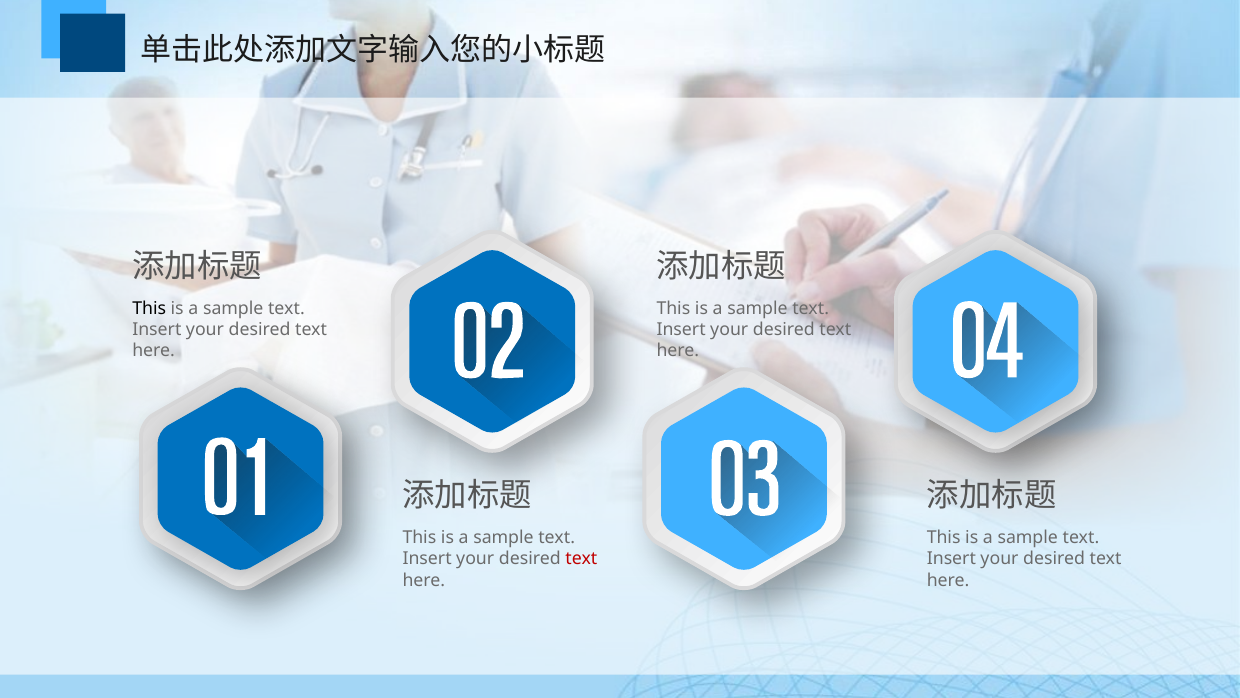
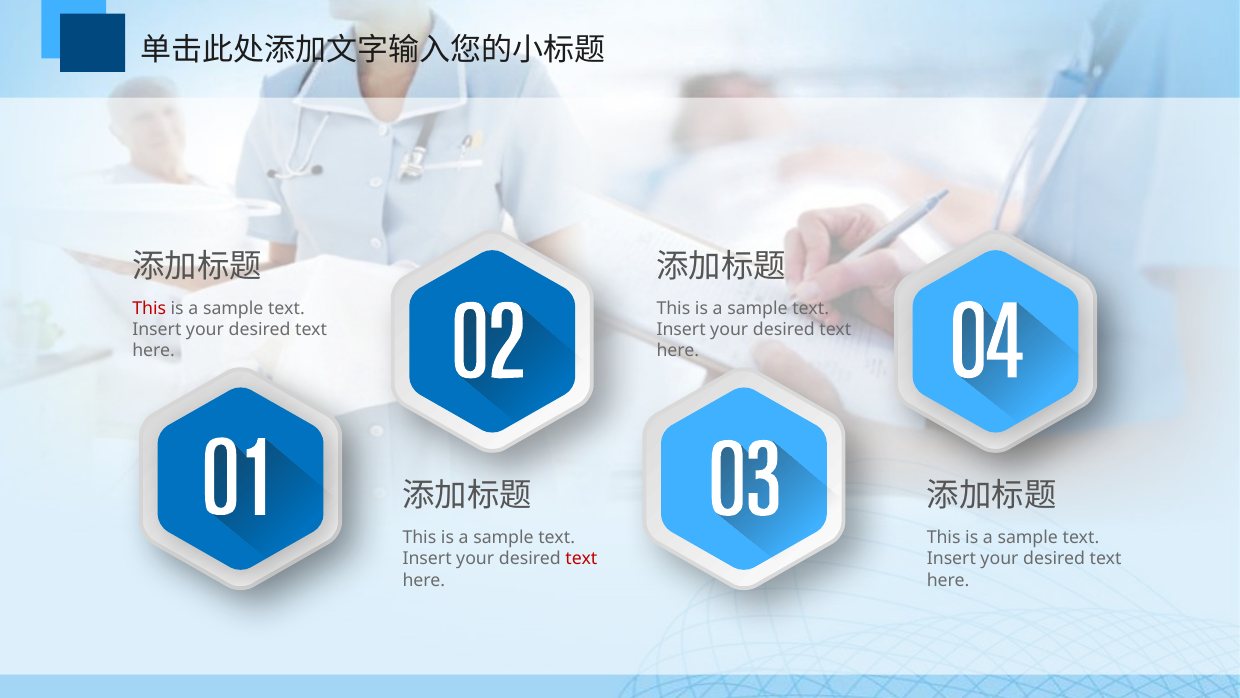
This colour: black -> red (149, 308)
